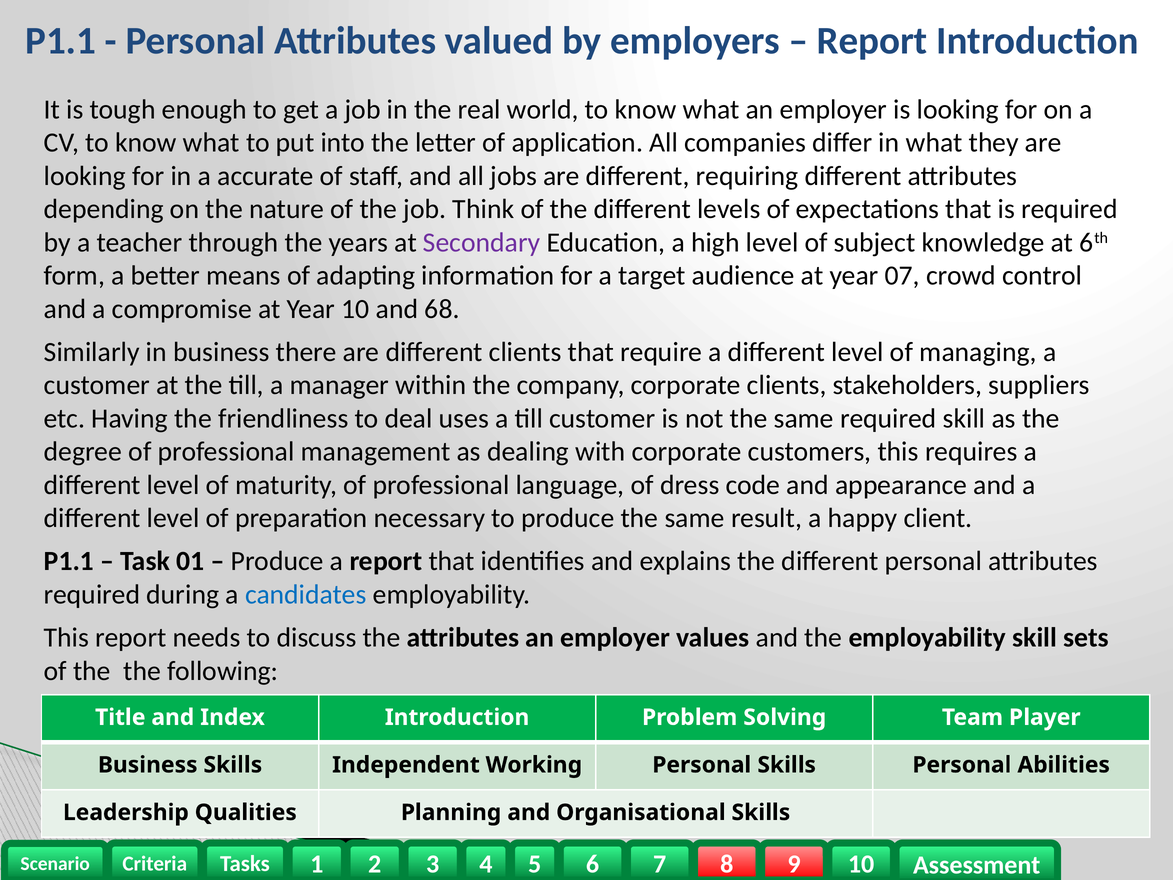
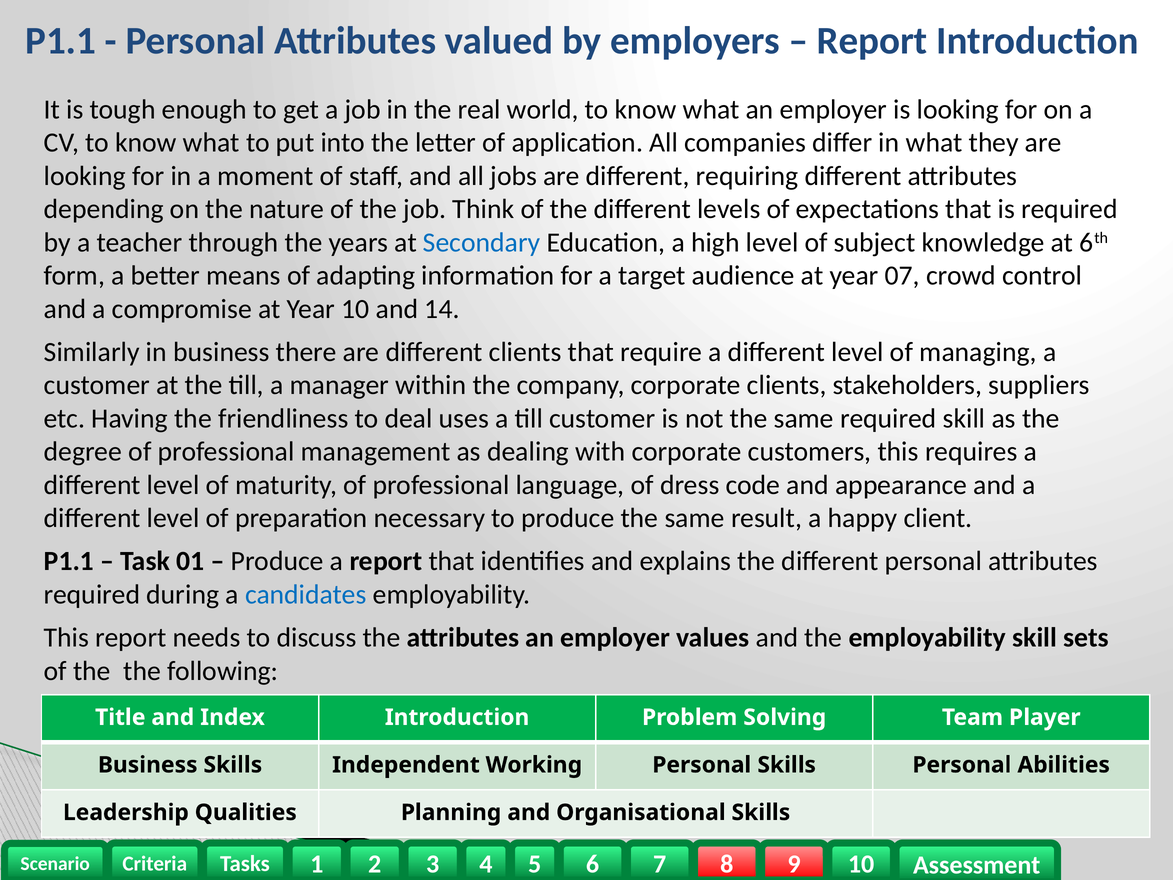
accurate: accurate -> moment (265, 176)
Secondary colour: purple -> blue (482, 242)
68: 68 -> 14 (442, 309)
